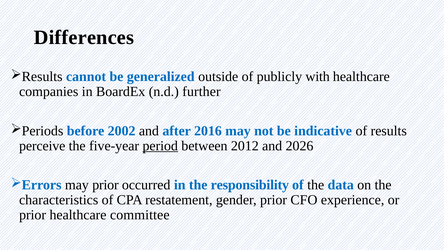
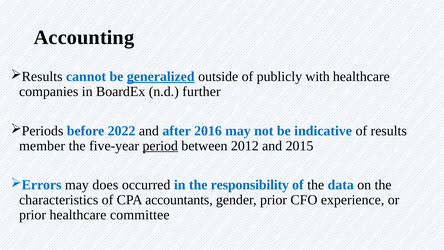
Differences: Differences -> Accounting (84, 37)
generalized underline: none -> present (161, 76)
2002: 2002 -> 2022 (122, 131)
perceive: perceive -> member (42, 146)
2026: 2026 -> 2015 (300, 146)
may prior: prior -> does (105, 185)
restatement: restatement -> accountants (179, 200)
